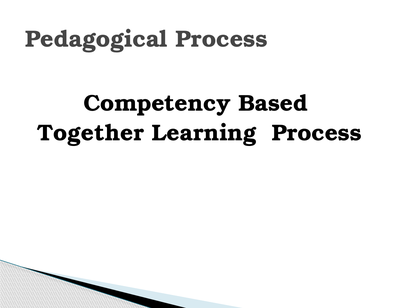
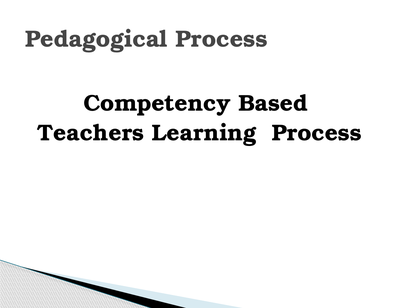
Together: Together -> Teachers (91, 133)
